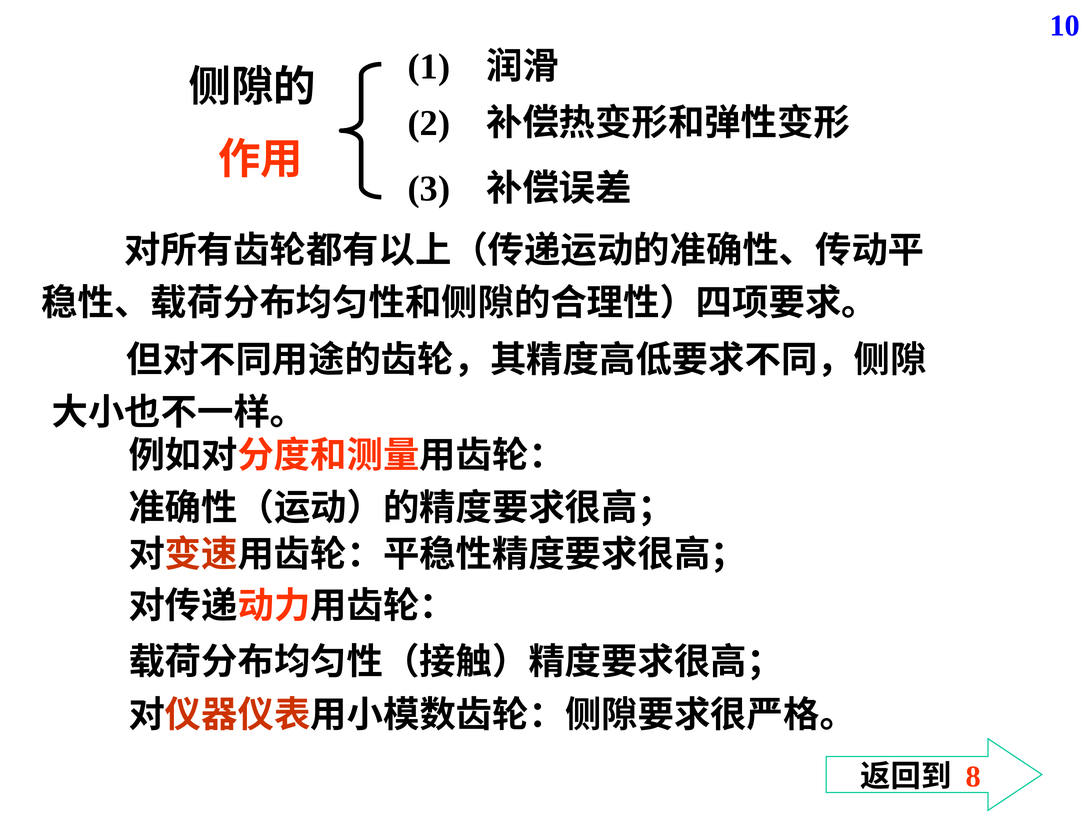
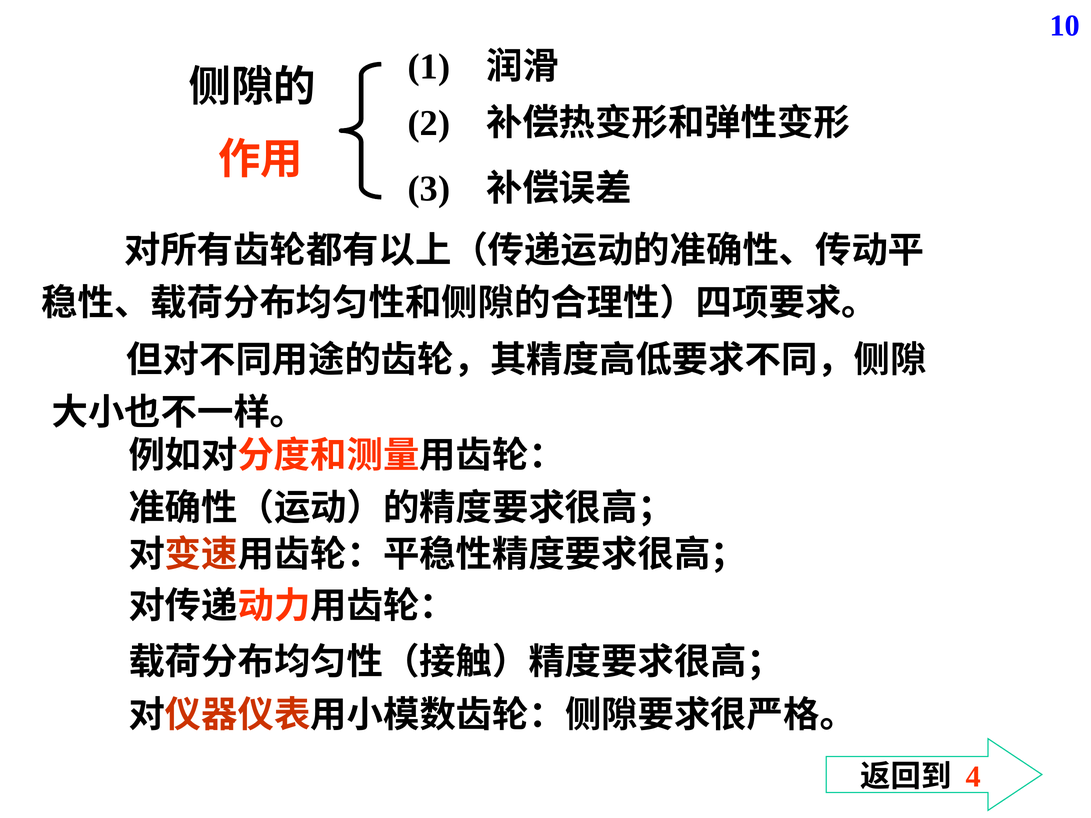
8: 8 -> 4 (973, 777)
